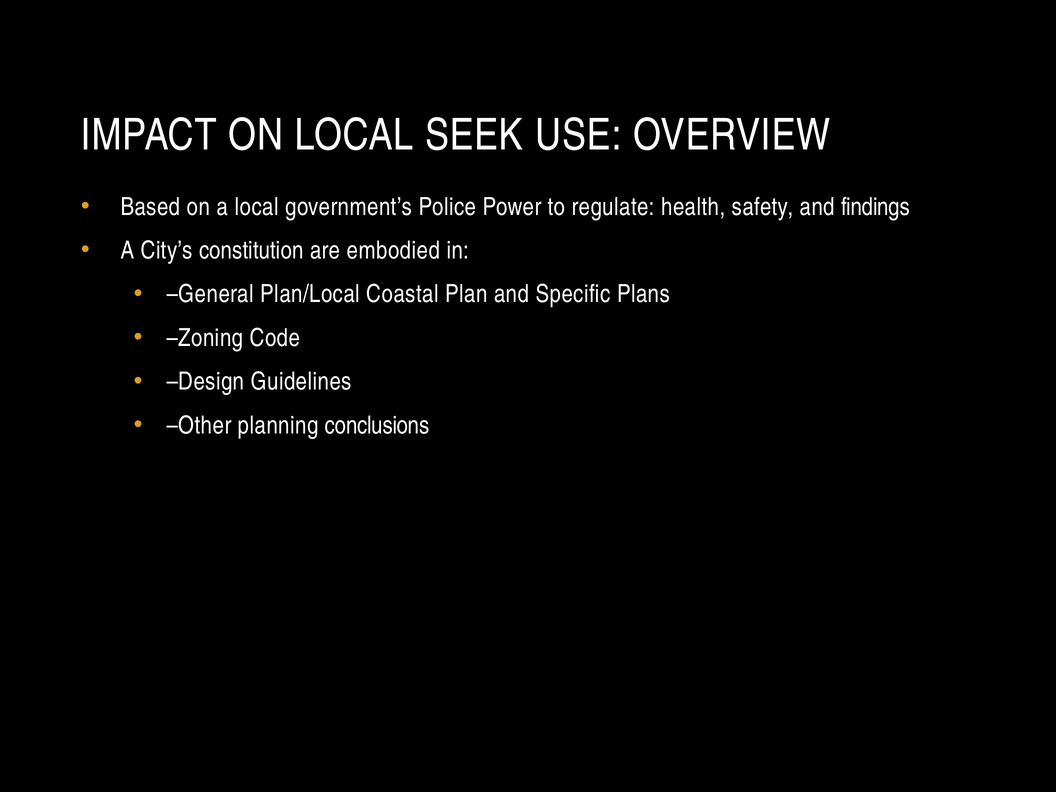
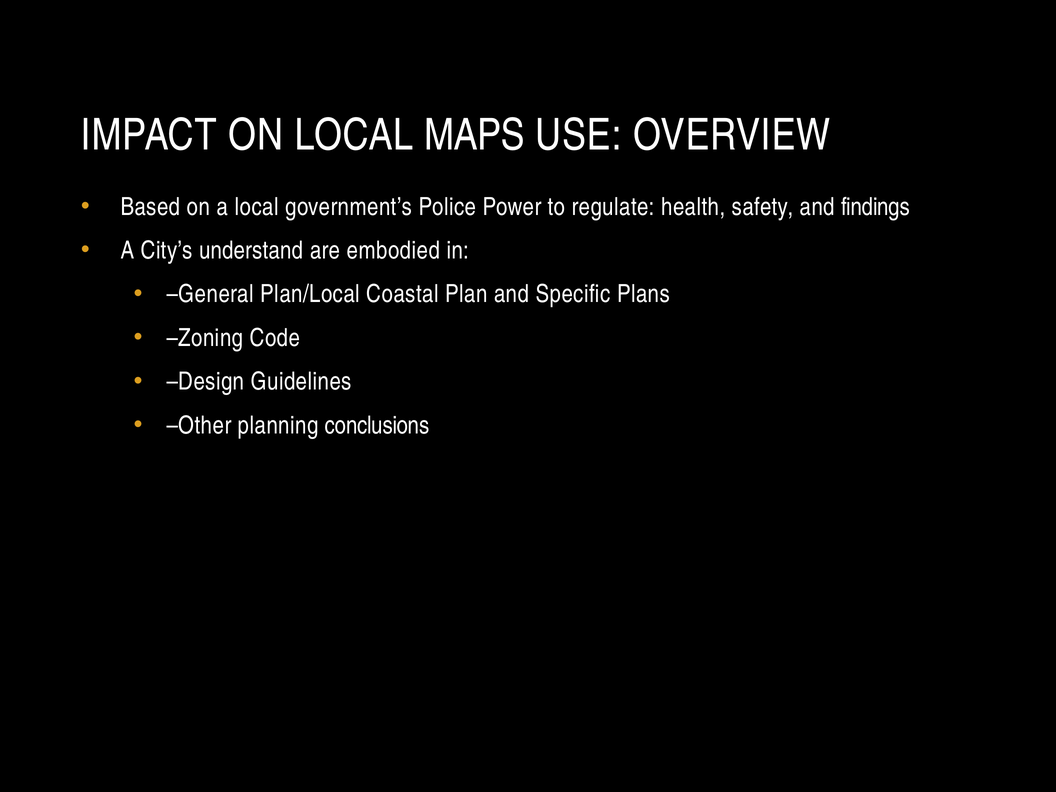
SEEK: SEEK -> MAPS (475, 135)
constitution: constitution -> understand (251, 251)
